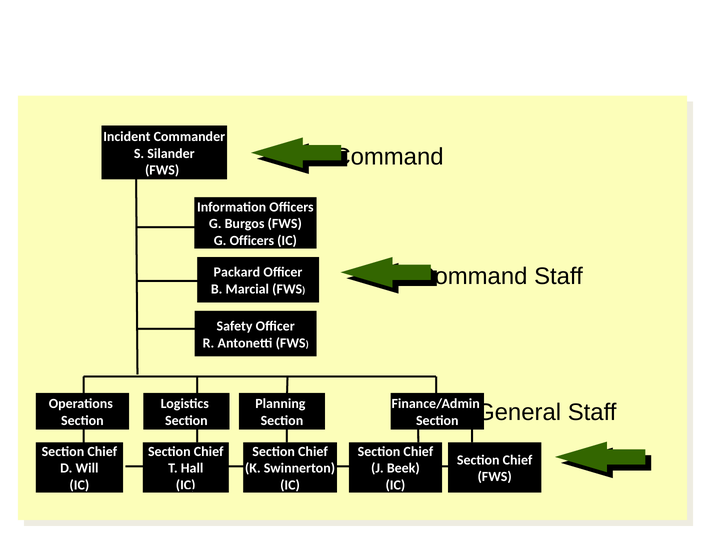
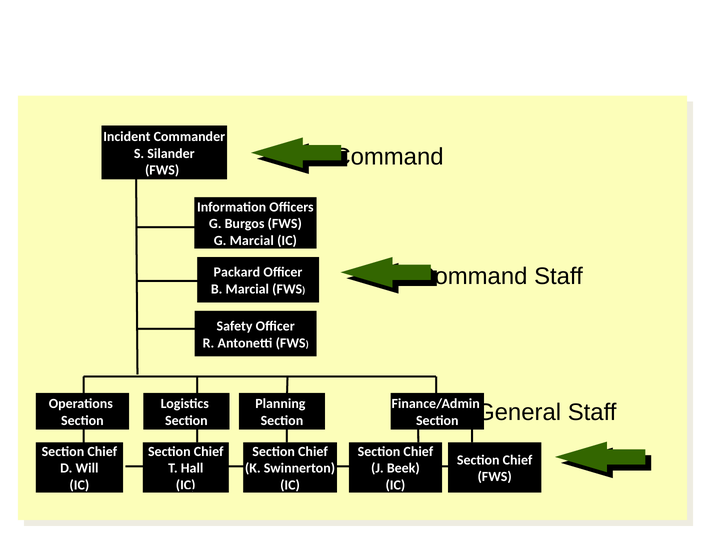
G Officers: Officers -> Marcial (252, 241)
